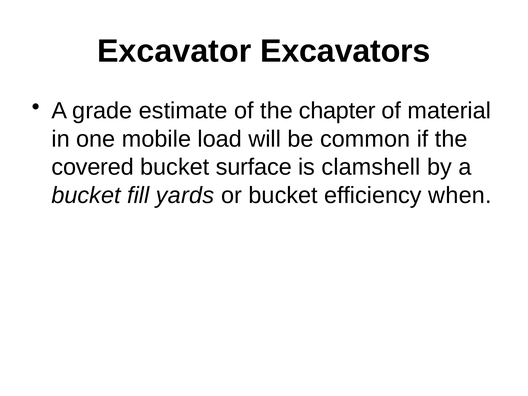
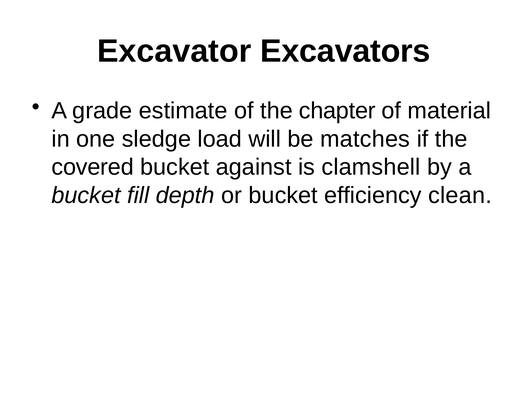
mobile: mobile -> sledge (156, 139)
common: common -> matches (365, 139)
surface: surface -> against (254, 167)
yards: yards -> depth (185, 195)
when: when -> clean (460, 195)
